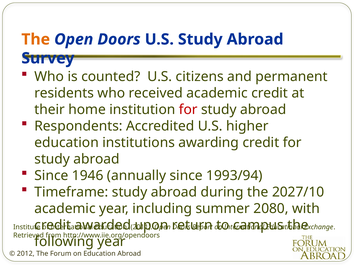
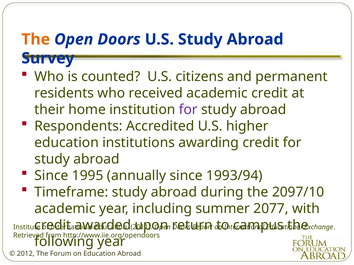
for colour: red -> purple (188, 110)
1946: 1946 -> 1995 (88, 176)
2027/10: 2027/10 -> 2097/10 (298, 192)
2080: 2080 -> 2077 (271, 209)
